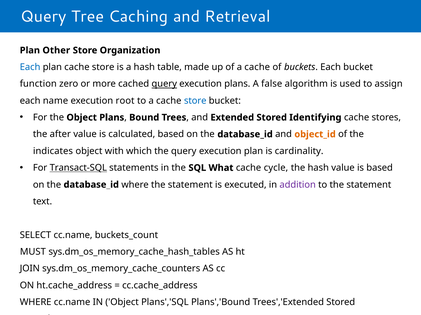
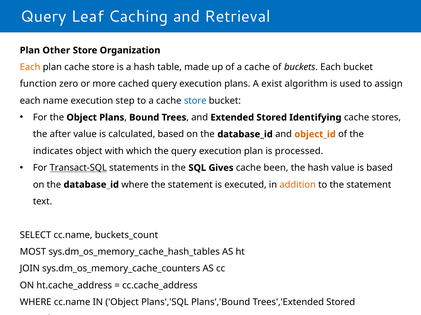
Tree: Tree -> Leaf (88, 17)
Each colour: blue -> orange (30, 67)
query underline: present -> none (164, 84)
false: false -> exist (272, 84)
root: root -> step (125, 101)
cardinality: cardinality -> processed (299, 151)
What: What -> Gives (221, 168)
cycle: cycle -> been (276, 168)
addition colour: purple -> orange (298, 185)
MUST: MUST -> MOST (33, 252)
